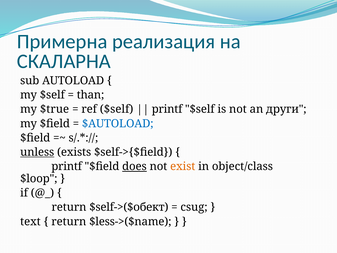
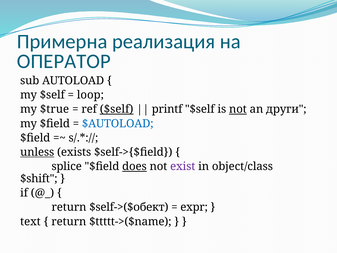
СКАЛАРНА: СКАЛАРНА -> ОПЕРАТОР (64, 61)
than: than -> loop (90, 95)
$self underline: none -> present (117, 109)
not underline: none -> present (238, 109)
printf: printf -> splice (67, 166)
exist colour: orange -> purple (183, 166)
$loop: $loop -> $shift (39, 178)
csug: csug -> expr (194, 207)
$less->($name: $less->($name -> $ttttt->($name (130, 221)
